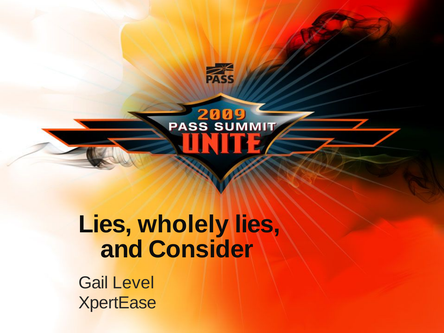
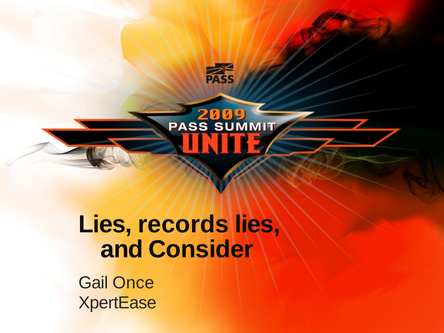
wholely: wholely -> records (183, 224)
Level: Level -> Once (133, 283)
